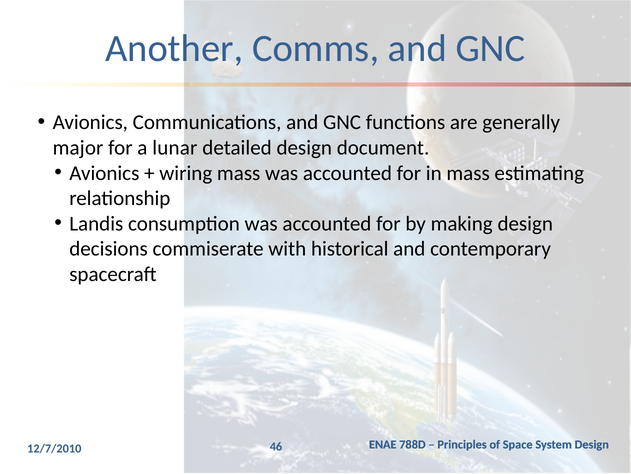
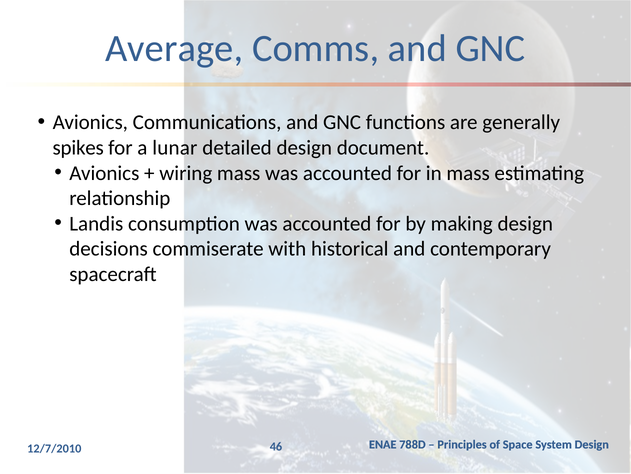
Another: Another -> Average (174, 48)
major: major -> spikes (78, 148)
